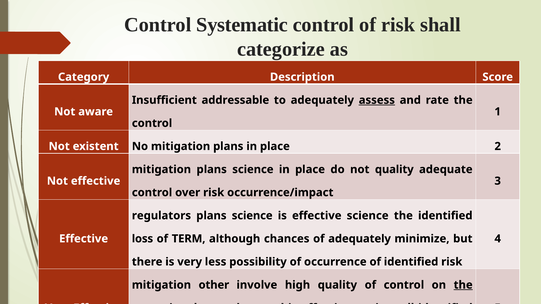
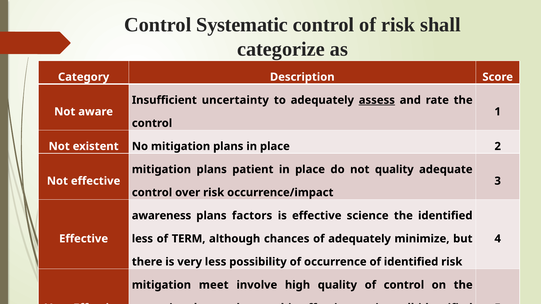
addressable: addressable -> uncertainty (235, 100)
mitigation plans science: science -> patient (253, 170)
regulators: regulators -> awareness (162, 216)
science: science -> factors (252, 216)
loss: loss -> less (142, 239)
other: other -> meet (214, 285)
the underline: present -> none (463, 285)
